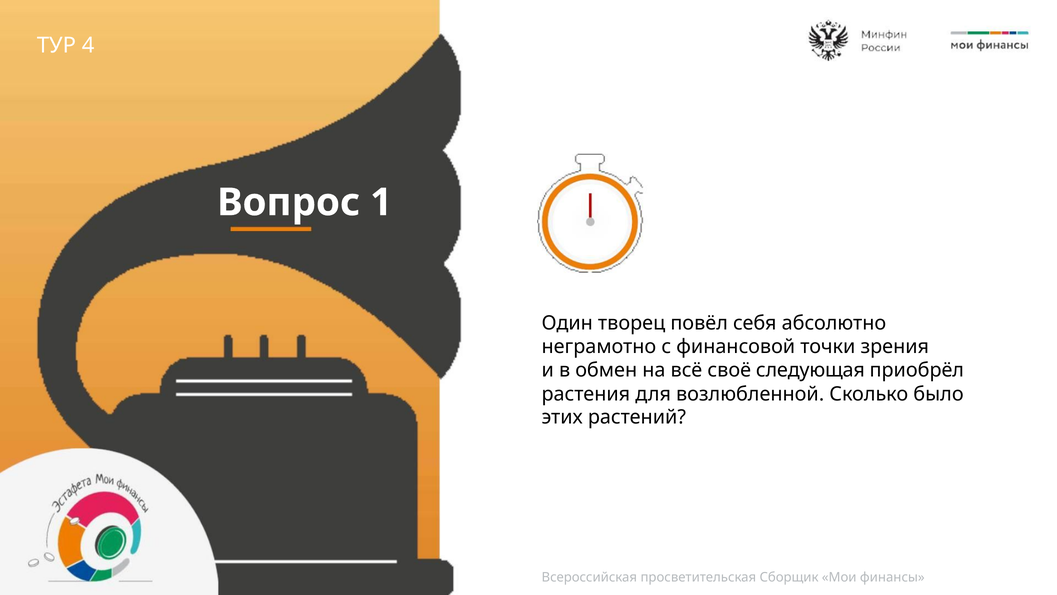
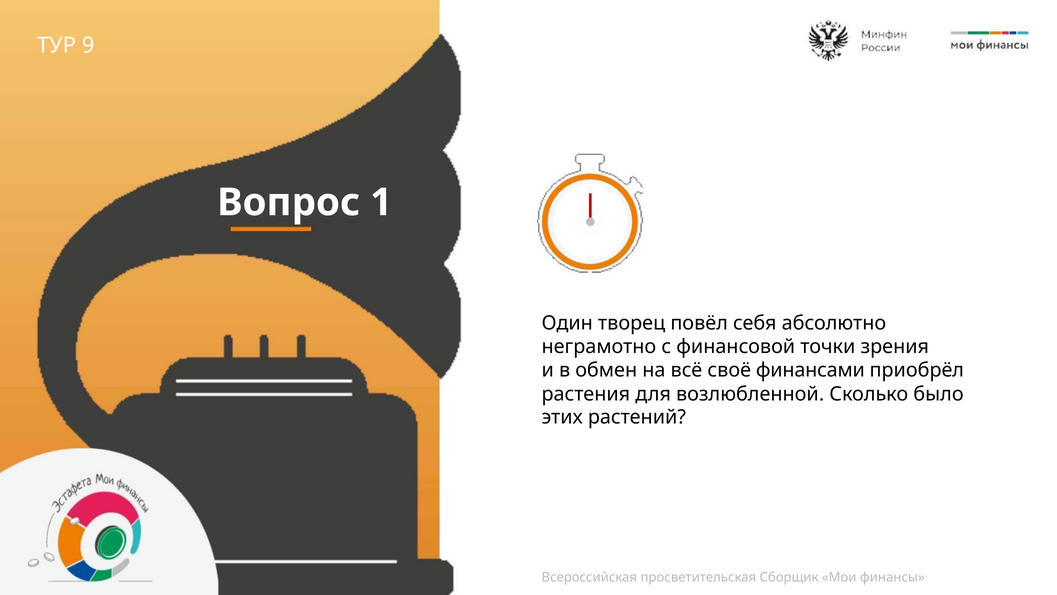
4: 4 -> 9 (88, 45)
следующая: следующая -> финансами (810, 370)
